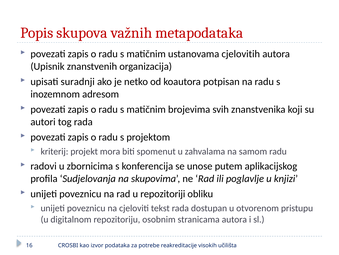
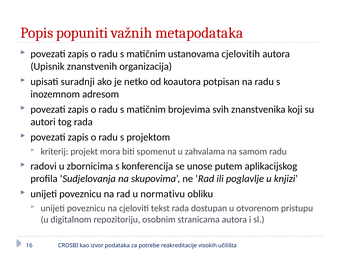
skupova: skupova -> popuniti (82, 33)
repozitoriji: repozitoriji -> normativu (163, 193)
